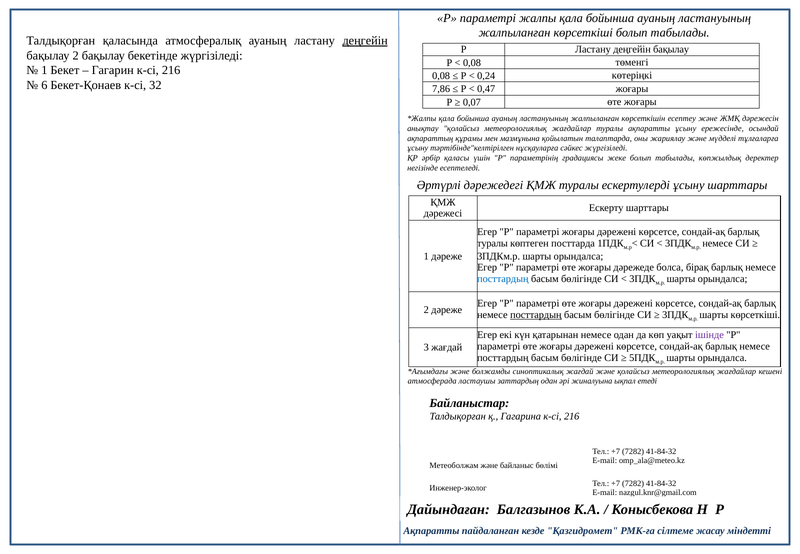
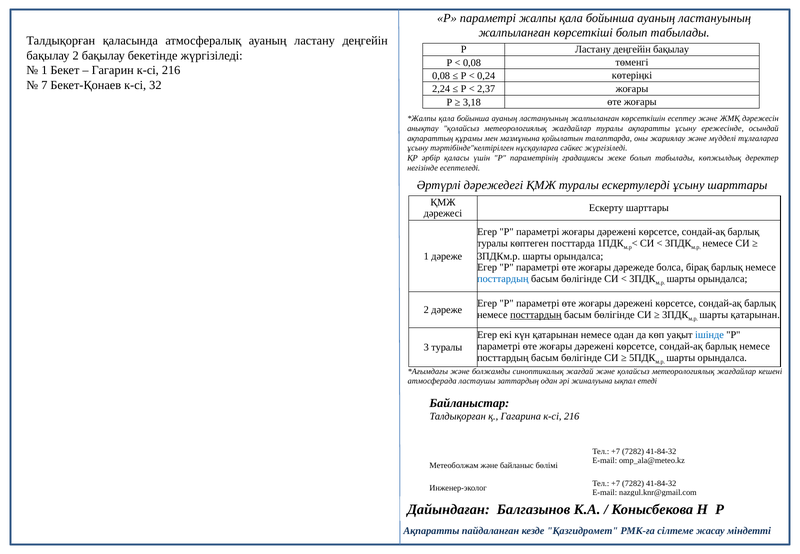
деңгейін underline: present -> none (365, 41)
6: 6 -> 7 (44, 85)
7,86: 7,86 -> 2,24 (441, 89)
0,47: 0,47 -> 2,37 (486, 89)
0,07: 0,07 -> 3,18 (472, 102)
шарты көрсеткіші: көрсеткіші -> қатарынан (755, 315)
ішінде colour: purple -> blue (709, 335)
3 жағдай: жағдай -> туралы (447, 347)
